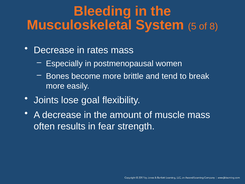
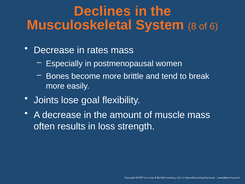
Bleeding: Bleeding -> Declines (102, 11)
5: 5 -> 8 (192, 26)
8: 8 -> 6 (214, 26)
fear: fear -> loss (107, 126)
